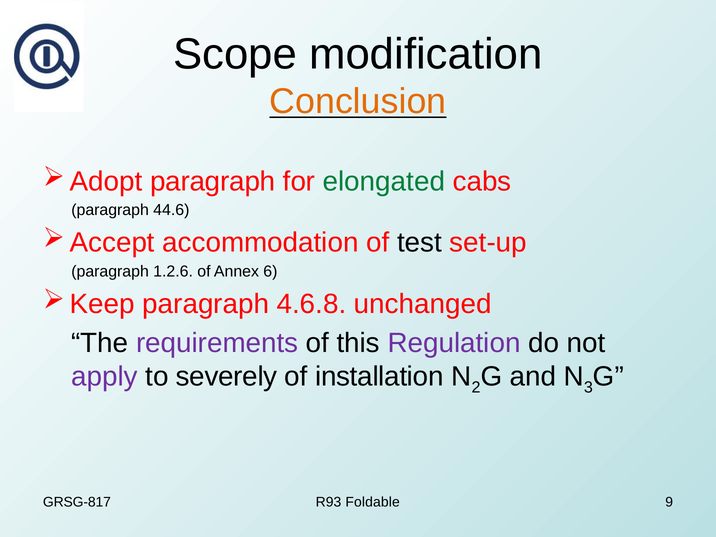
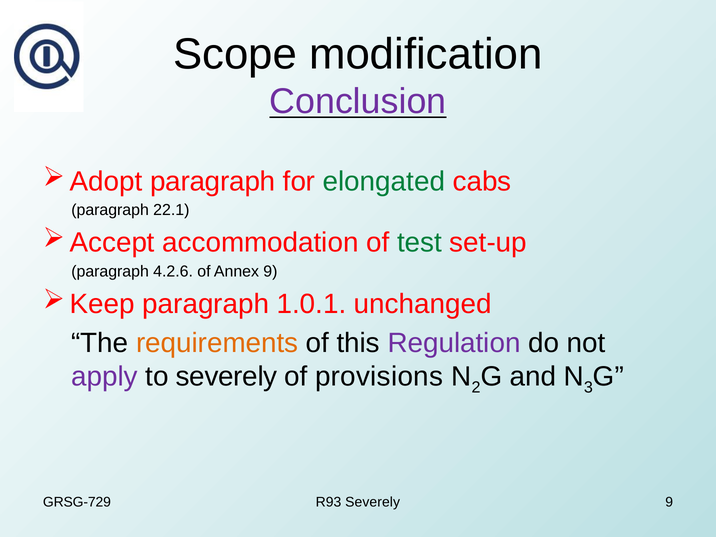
Conclusion colour: orange -> purple (358, 102)
44.6: 44.6 -> 22.1 (171, 210)
test colour: black -> green (419, 243)
1.2.6: 1.2.6 -> 4.2.6 (173, 271)
Annex 6: 6 -> 9 (270, 271)
4.6.8: 4.6.8 -> 1.0.1 (312, 304)
requirements colour: purple -> orange (217, 343)
installation: installation -> provisions (379, 376)
GRSG-817: GRSG-817 -> GRSG-729 (77, 502)
R93 Foldable: Foldable -> Severely (373, 502)
